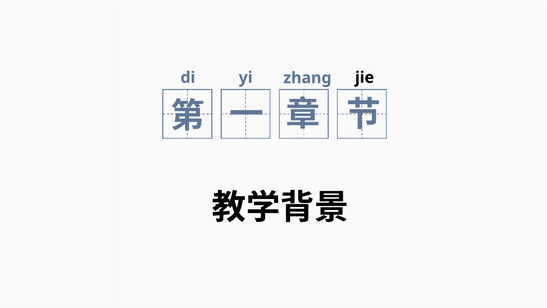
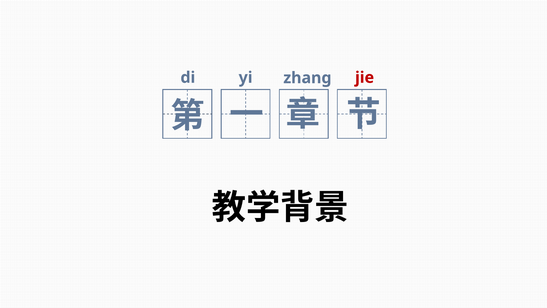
jie colour: black -> red (365, 77)
